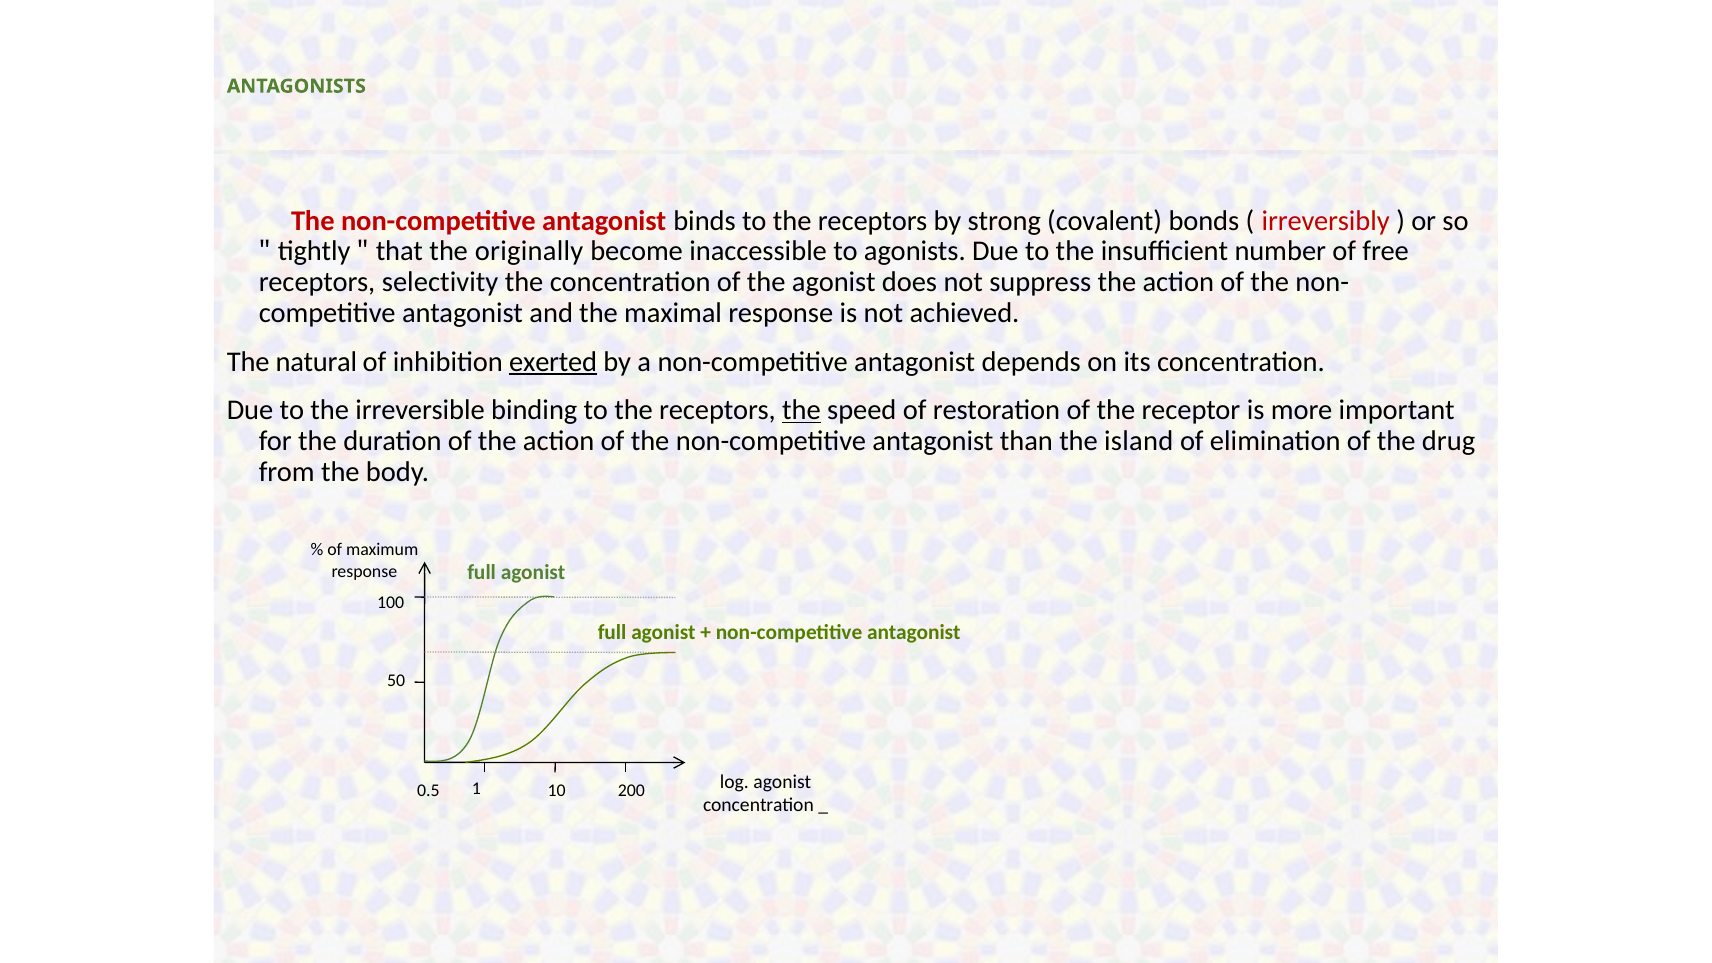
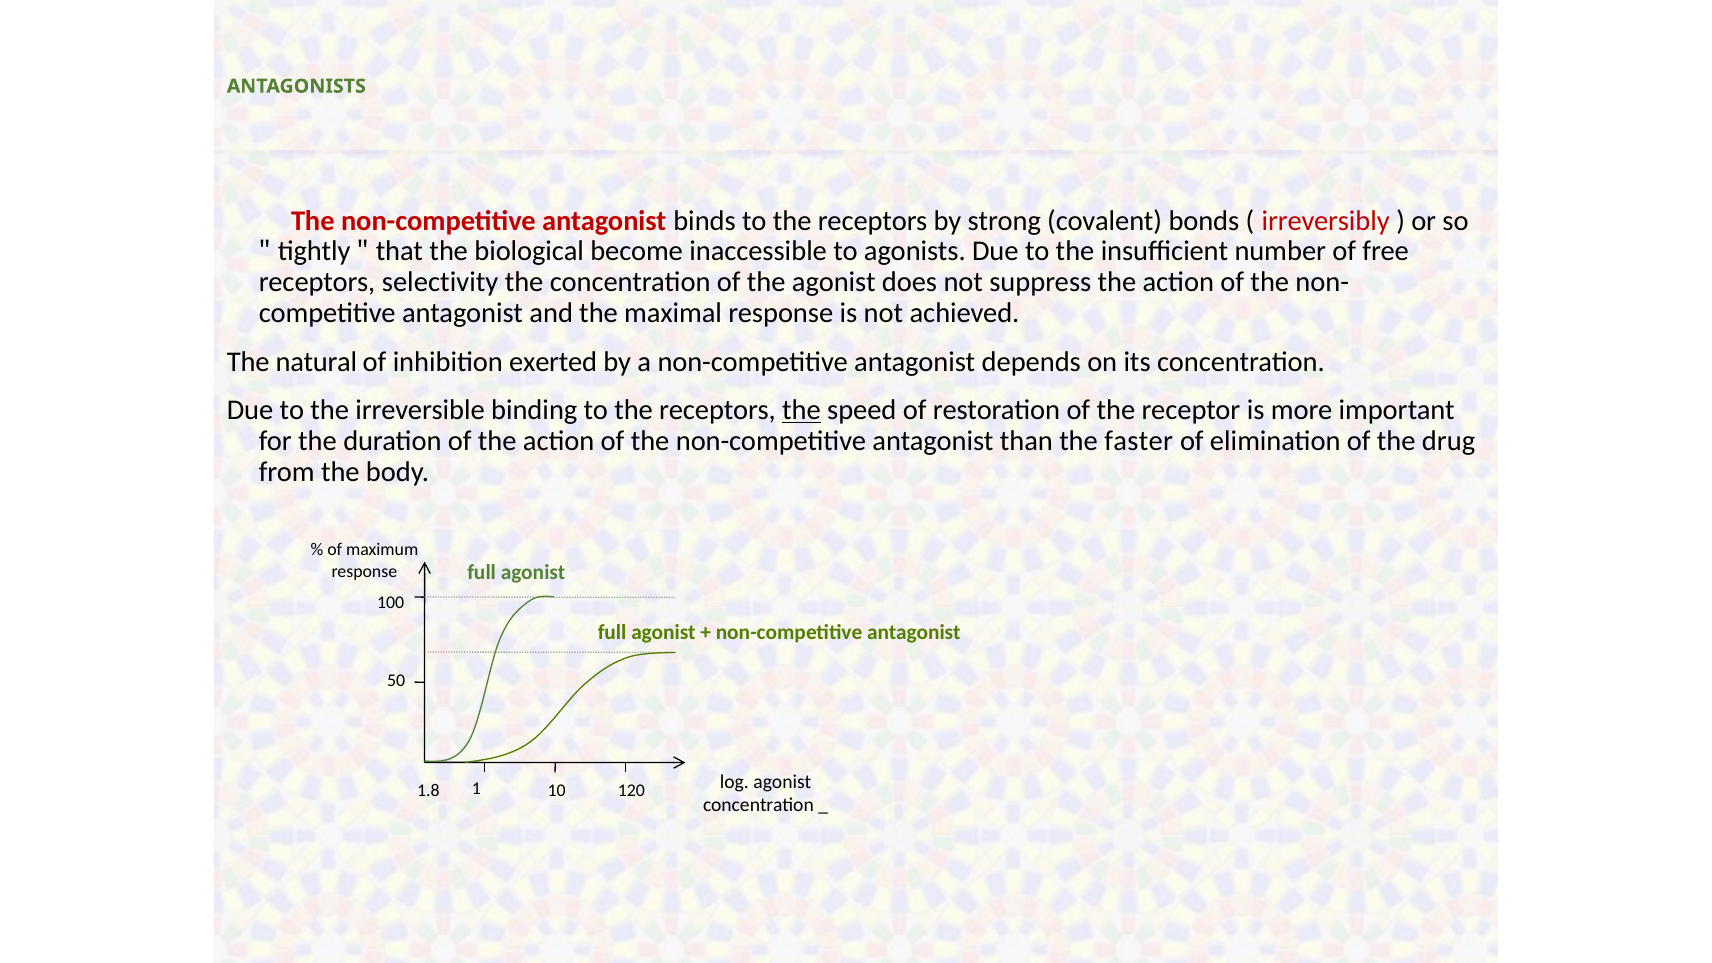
originally: originally -> biological (529, 252)
exerted underline: present -> none (553, 362)
island: island -> faster (1139, 441)
200: 200 -> 120 (631, 791)
0.5: 0.5 -> 1.8 (428, 791)
